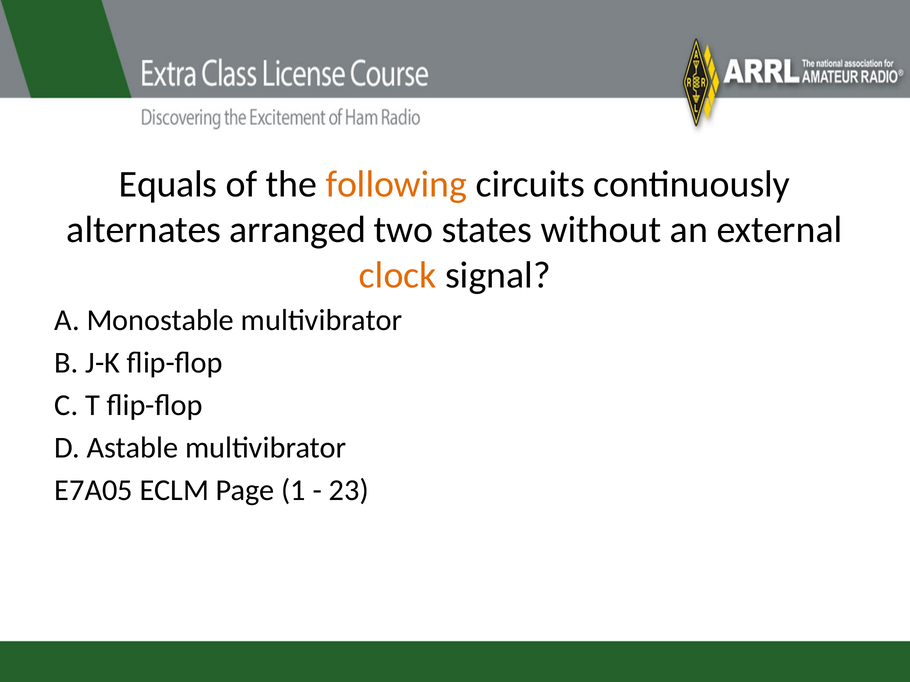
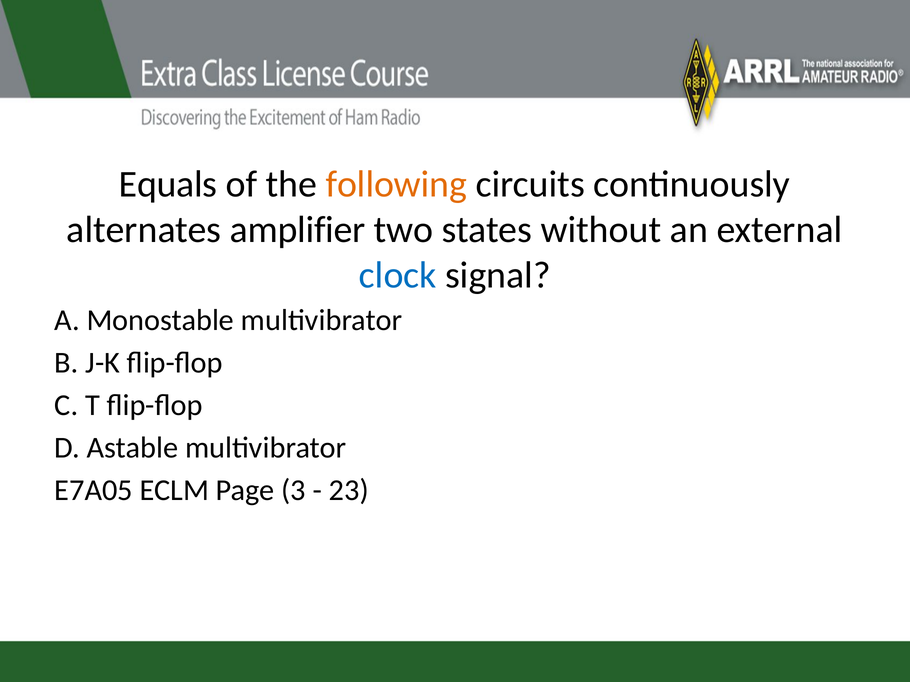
arranged: arranged -> amplifier (298, 230)
clock colour: orange -> blue (398, 276)
1: 1 -> 3 (294, 490)
